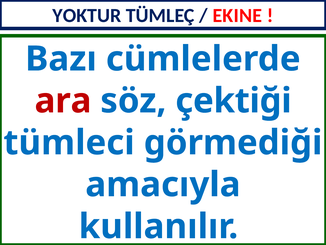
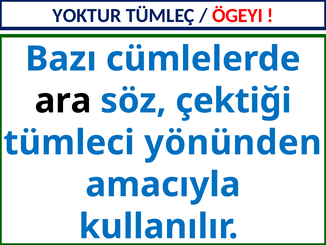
EKINE: EKINE -> ÖGEYI (237, 16)
ara colour: red -> black (63, 101)
görmediği: görmediği -> yönünden (233, 142)
